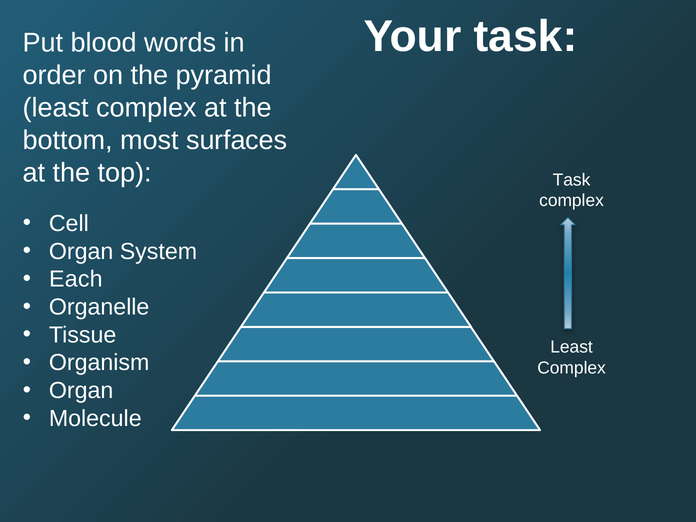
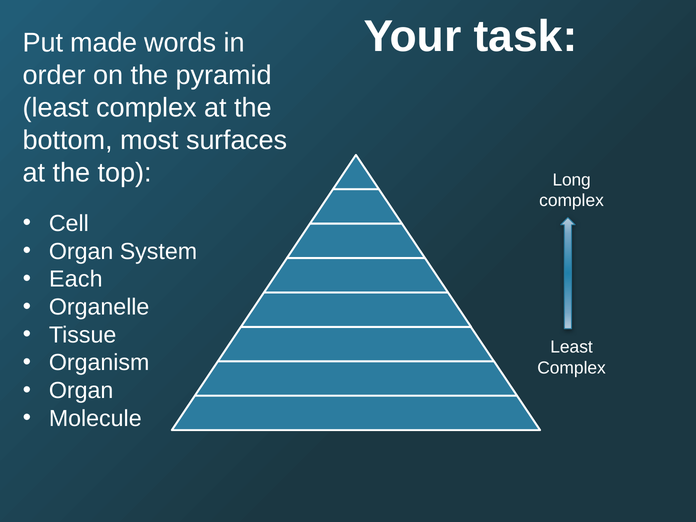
blood: blood -> made (104, 43)
Task: Task -> Long (572, 180)
